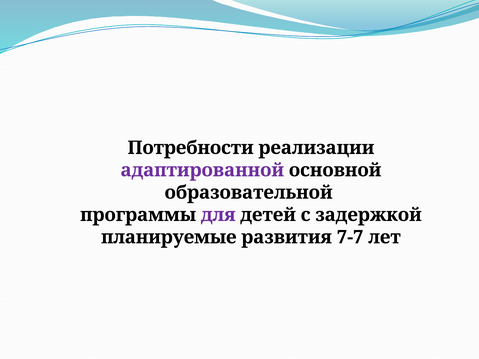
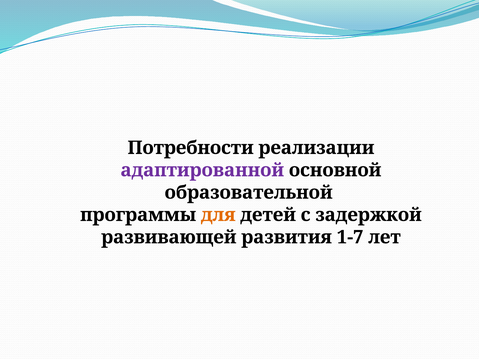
для colour: purple -> orange (218, 215)
планируемые: планируемые -> развивающей (169, 237)
7-7: 7-7 -> 1-7 (350, 237)
